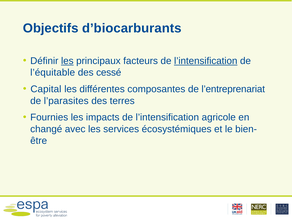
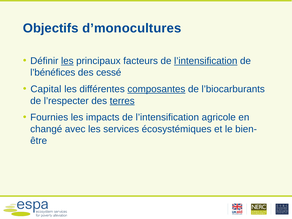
d’biocarburants: d’biocarburants -> d’monocultures (132, 28)
l’équitable: l’équitable -> l’bénéfices (53, 73)
composantes underline: none -> present (156, 89)
l’entreprenariat: l’entreprenariat -> l’biocarburants (233, 89)
l’parasites: l’parasites -> l’respecter (66, 101)
terres underline: none -> present (122, 101)
